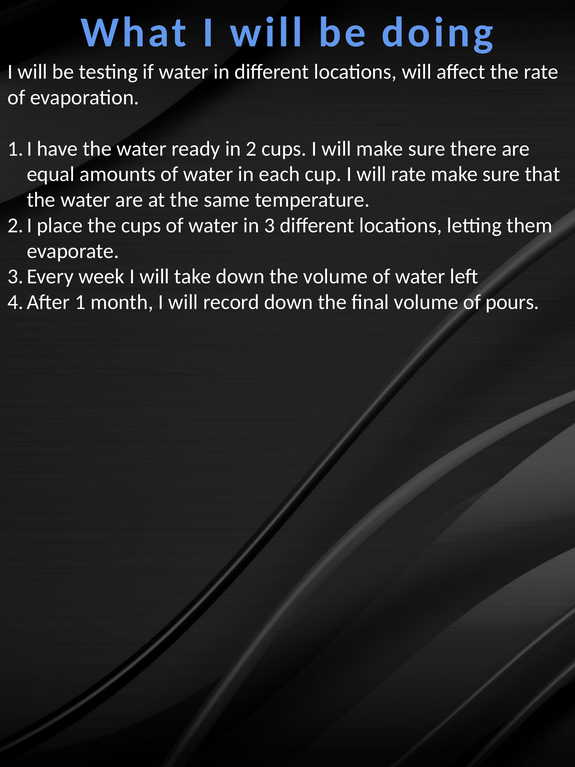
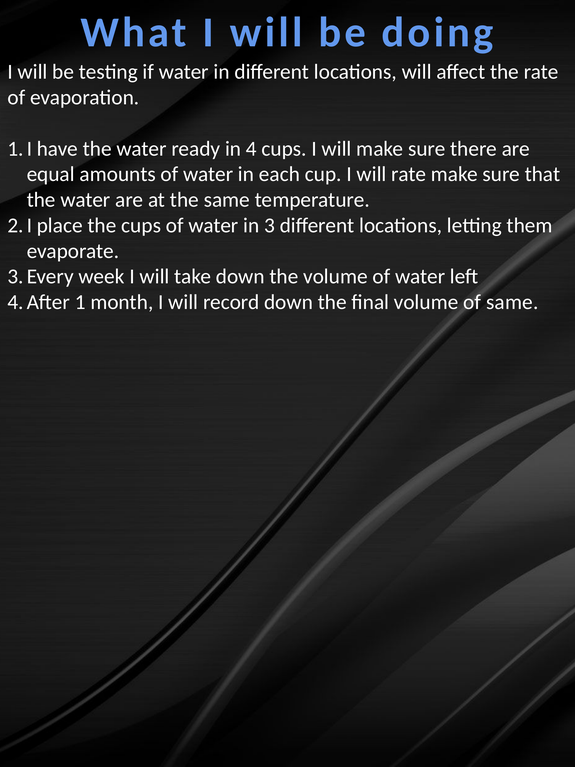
2: 2 -> 4 (251, 149)
of pours: pours -> same (512, 302)
